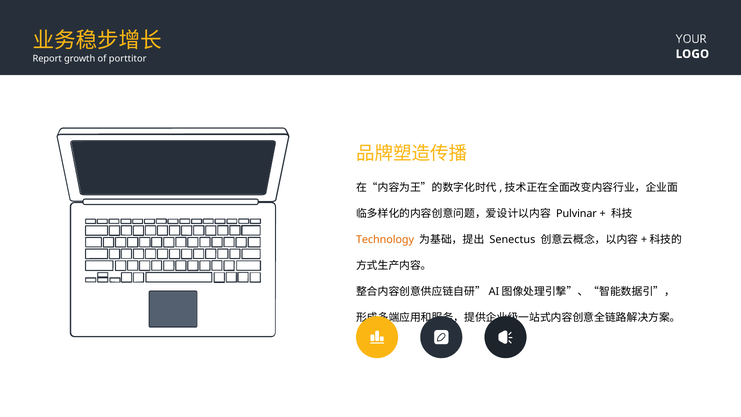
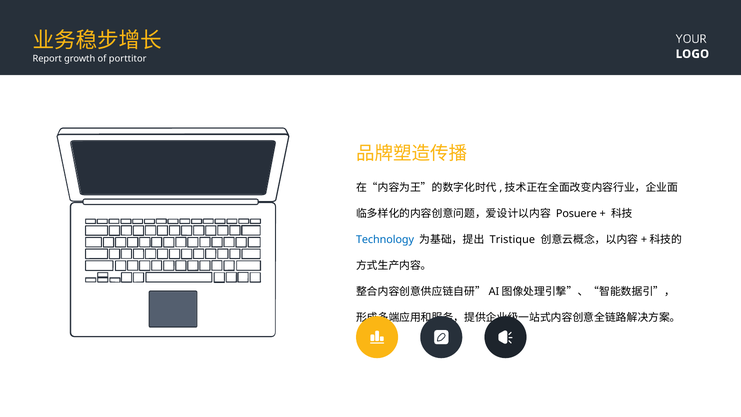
Pulvinar: Pulvinar -> Posuere (576, 214)
Technology colour: orange -> blue (385, 240)
Senectus: Senectus -> Tristique (512, 240)
